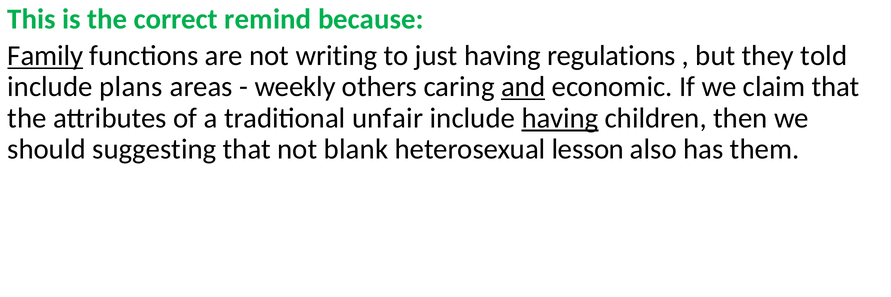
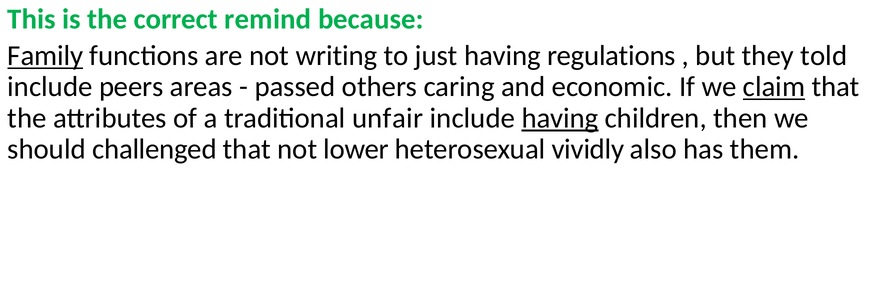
plans: plans -> peers (131, 87)
weekly: weekly -> passed (295, 87)
and underline: present -> none (523, 87)
claim underline: none -> present (774, 87)
suggesting: suggesting -> challenged (155, 149)
blank: blank -> lower (356, 149)
lesson: lesson -> vividly (588, 149)
